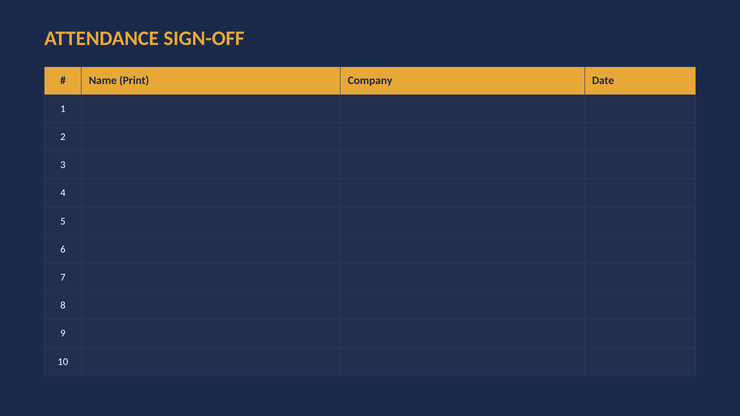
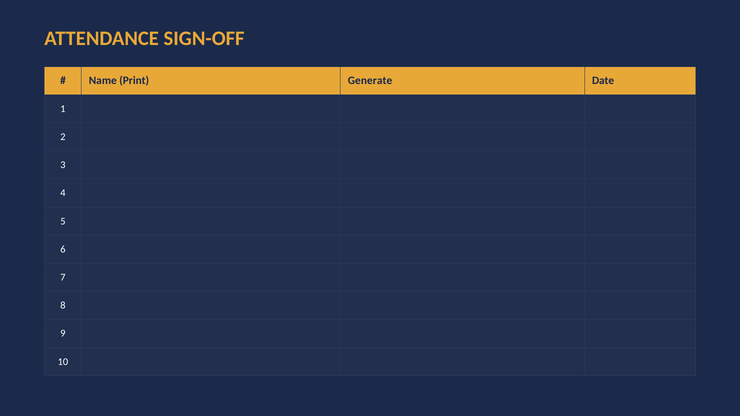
Company: Company -> Generate (370, 81)
